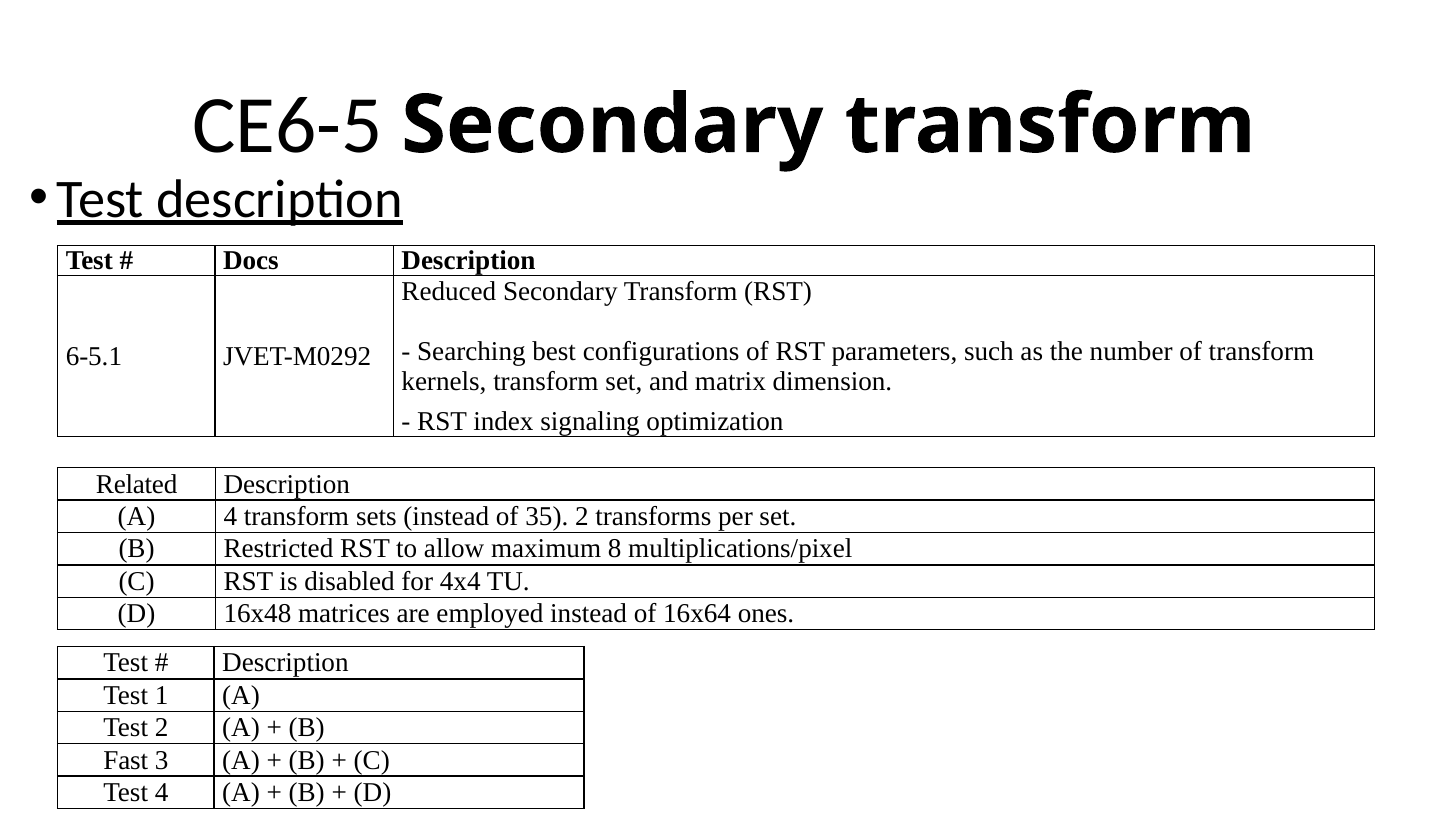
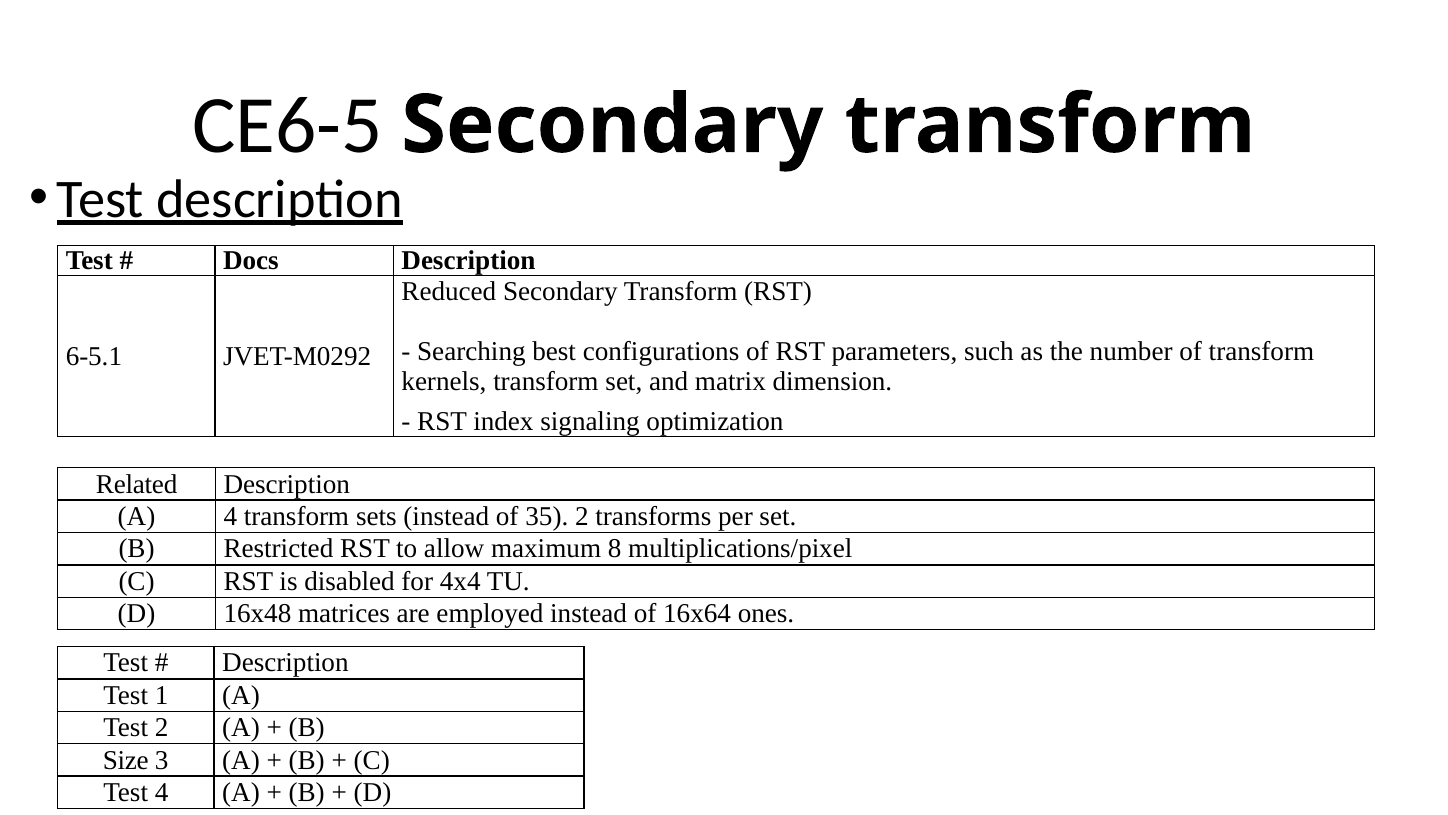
Fast: Fast -> Size (126, 760)
